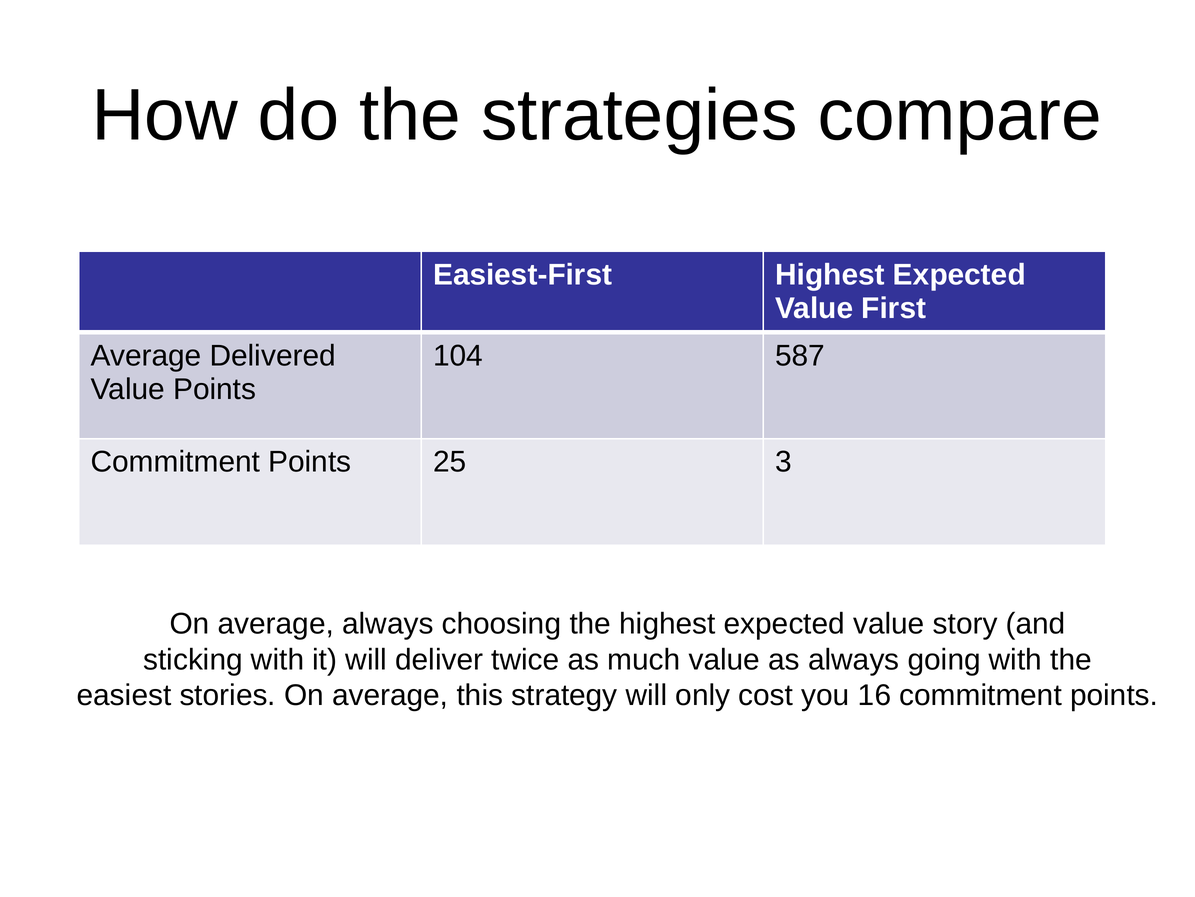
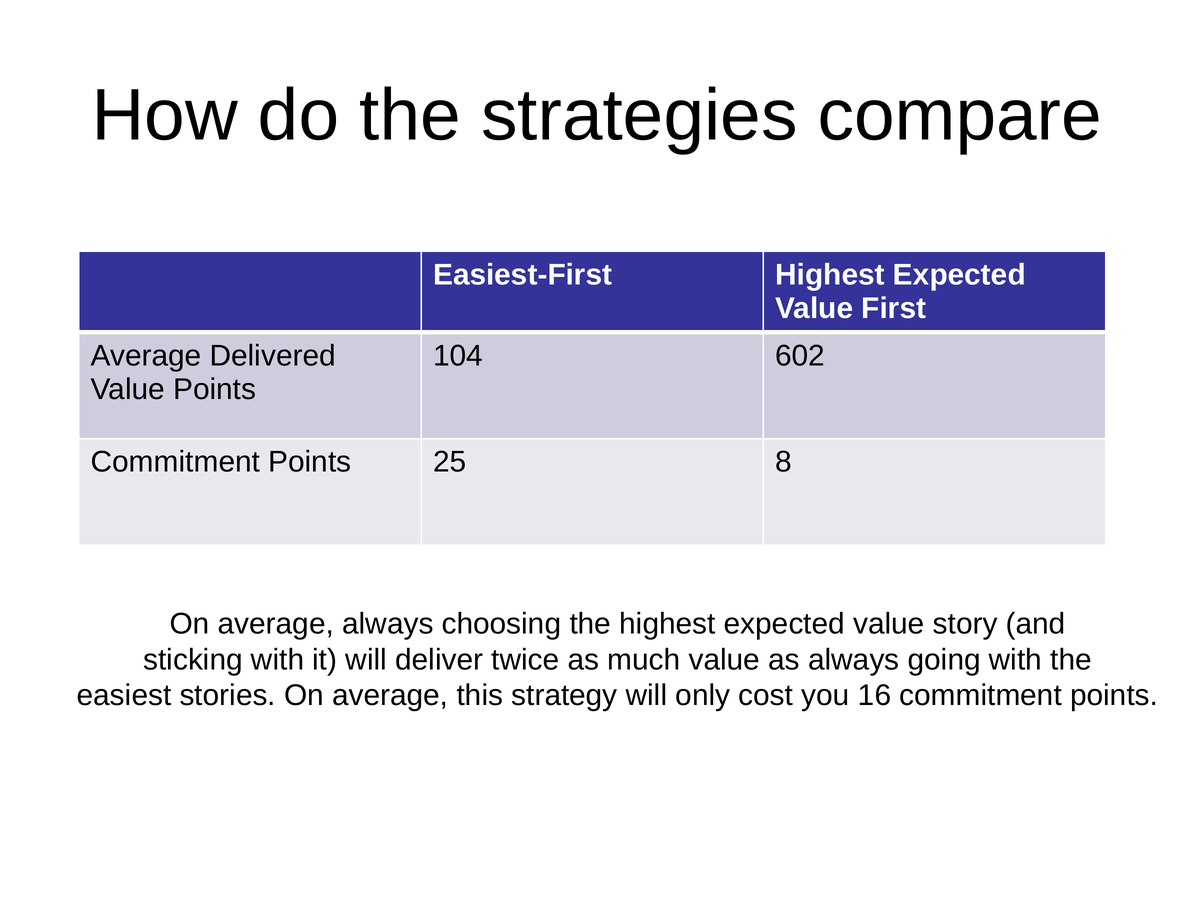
587: 587 -> 602 (800, 355)
3: 3 -> 8 (784, 462)
